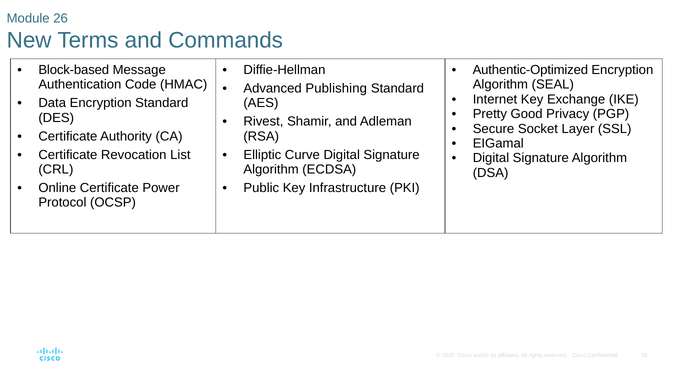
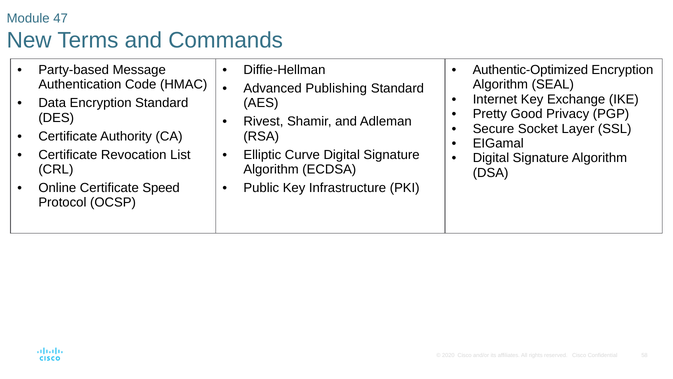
26: 26 -> 47 (61, 18)
Block-based: Block-based -> Party-based (74, 70)
Power: Power -> Speed (161, 188)
